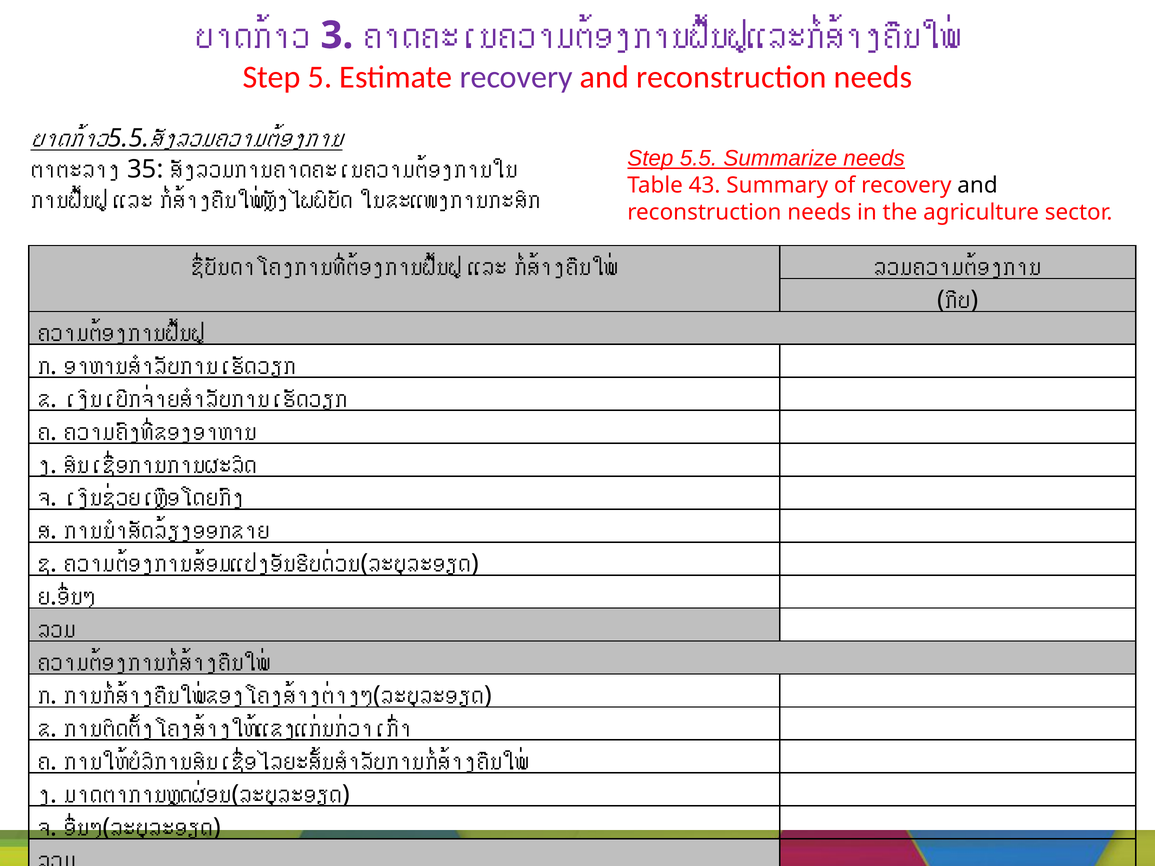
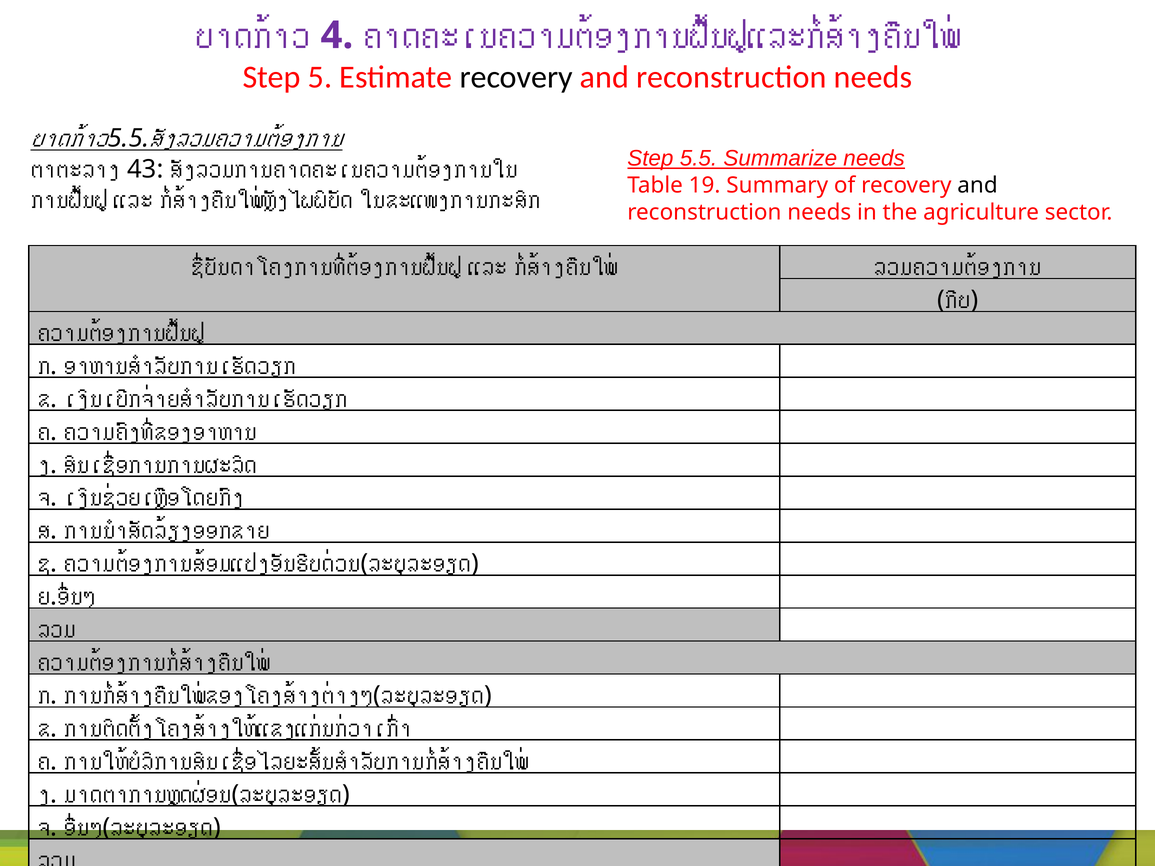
3: 3 -> 4 (337, 35)
recovery colour: purple -> black (516, 77)
35: 35 -> 43 (145, 169)
43: 43 -> 19 (705, 185)
